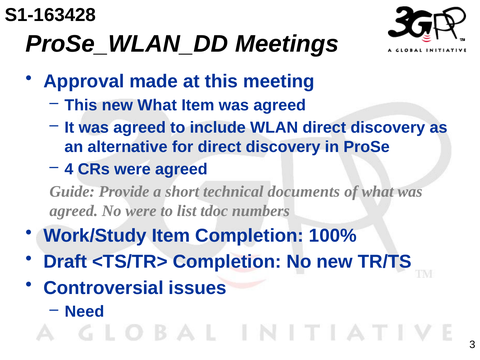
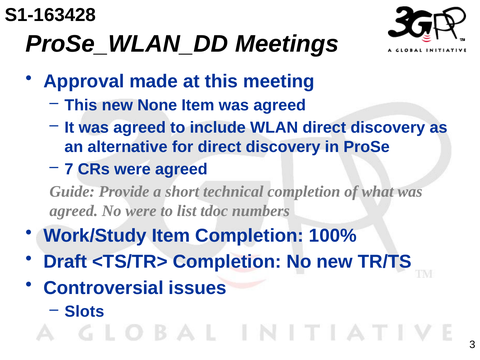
new What: What -> None (157, 105)
4: 4 -> 7 (69, 169)
technical documents: documents -> completion (304, 192)
Need: Need -> Slots (84, 312)
